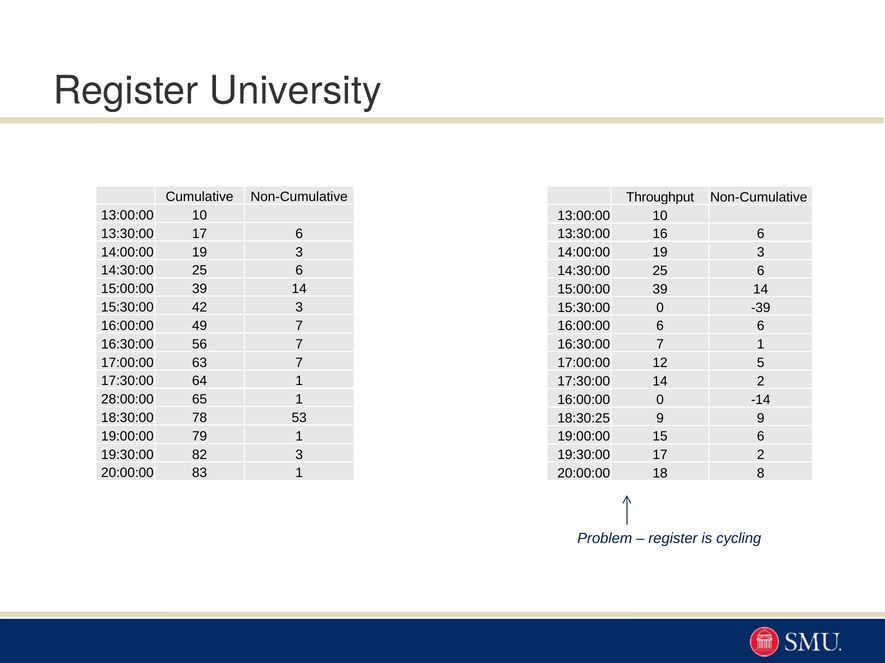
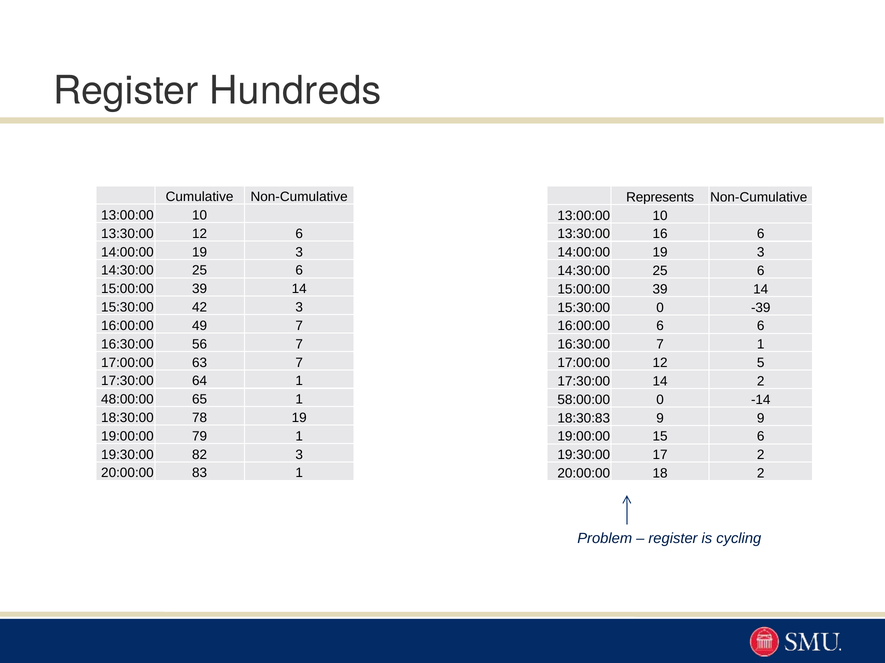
University: University -> Hundreds (295, 91)
Throughput: Throughput -> Represents (660, 197)
13:30:00 17: 17 -> 12 (200, 234)
28:00:00: 28:00:00 -> 48:00:00 (127, 400)
16:00:00: 16:00:00 -> 58:00:00 (584, 400)
78 53: 53 -> 19 (299, 418)
18:30:25: 18:30:25 -> 18:30:83 (584, 419)
18 8: 8 -> 2 (761, 474)
